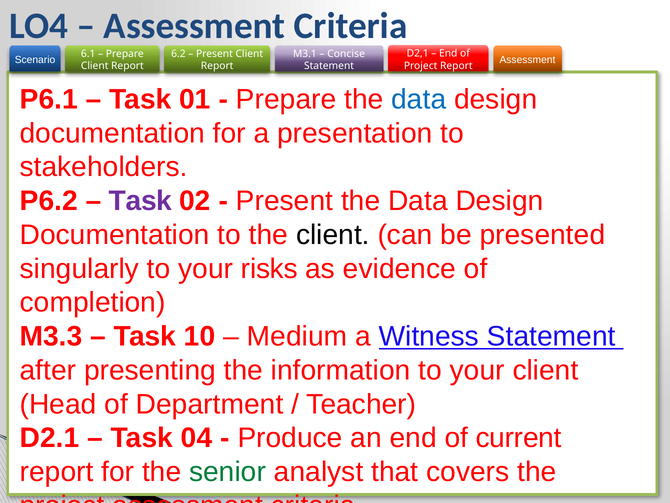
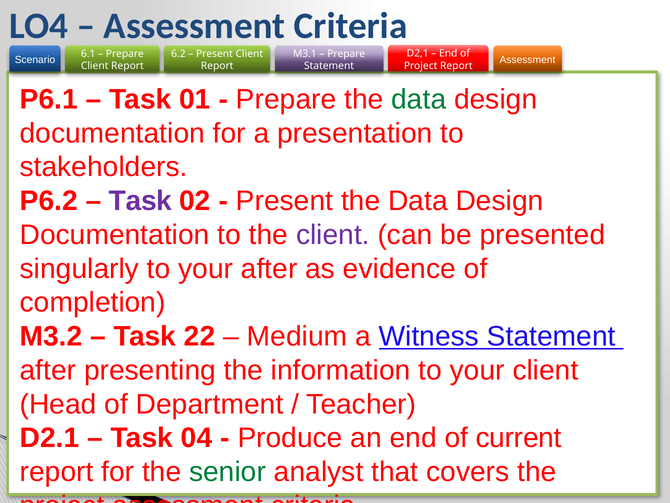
Concise: Concise -> Prepare (346, 54)
data colour: blue -> green (419, 99)
client colour: black -> purple (333, 235)
your risks: risks -> after (269, 269)
M3.3: M3.3 -> M3.2 (51, 336)
10: 10 -> 22 (200, 336)
